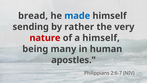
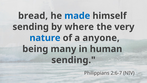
rather: rather -> where (79, 27)
nature colour: red -> blue (45, 38)
a himself: himself -> anyone (101, 38)
apostles: apostles -> sending (73, 60)
